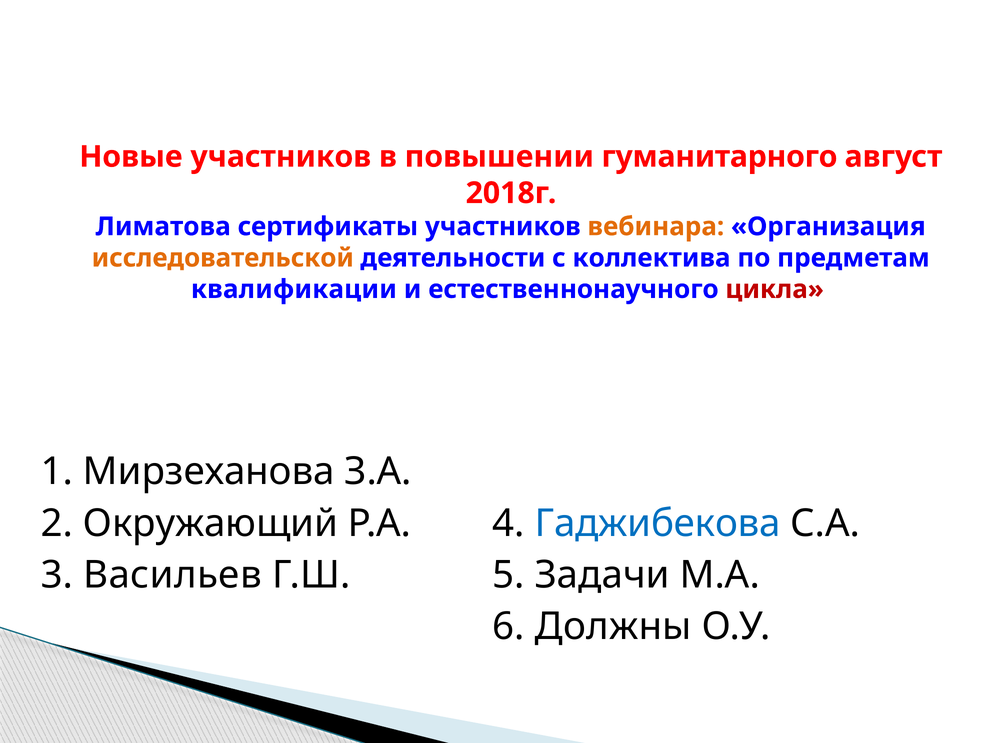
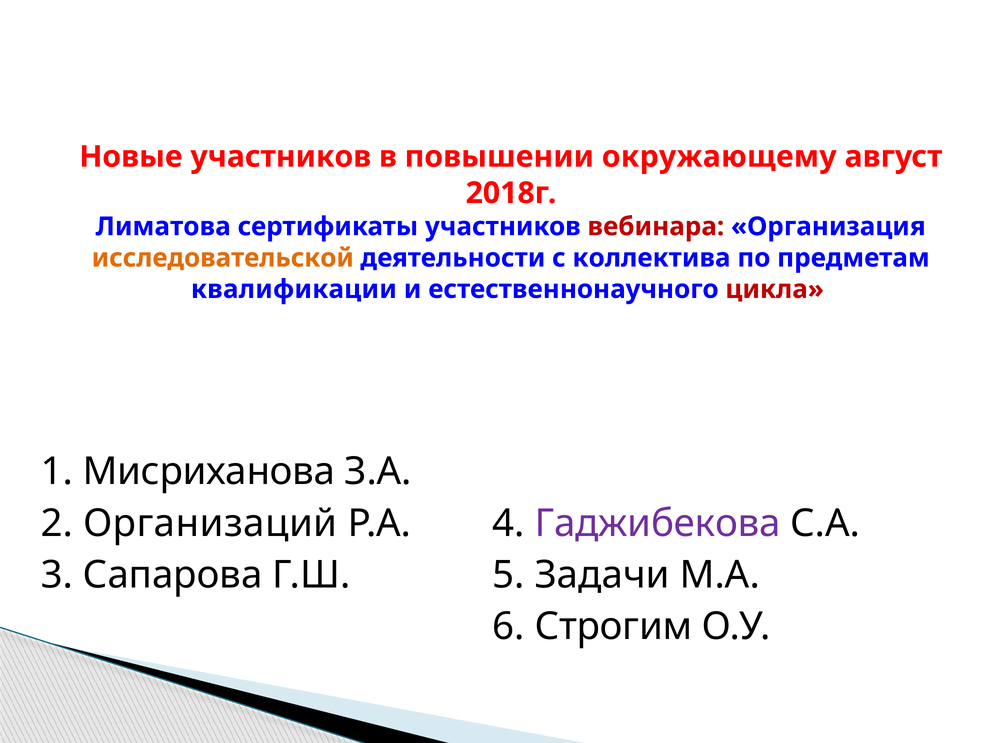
гуманитарного: гуманитарного -> окружающему (719, 157)
вебинара colour: orange -> red (656, 227)
Мирзеханова: Мирзеханова -> Мисриханова (209, 472)
Окружающий: Окружающий -> Организаций (210, 524)
Гаджибекова colour: blue -> purple (658, 524)
Васильев: Васильев -> Сапарова (173, 575)
Должны: Должны -> Строгим (613, 627)
